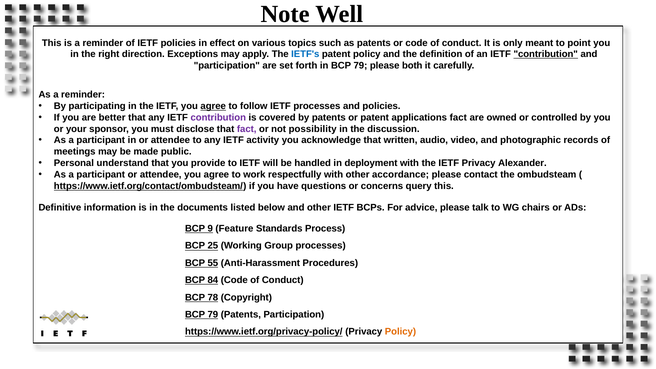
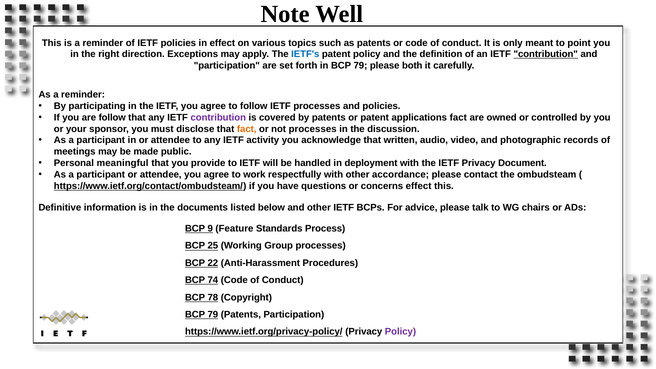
agree underline: present -> none (213, 106)
are better: better -> follow (112, 117)
fact colour: purple -> orange (247, 129)
not possibility: possibility -> processes (313, 129)
understand: understand -> meaningful (123, 163)
Alexander: Alexander -> Document (522, 163)
concerns query: query -> effect (419, 186)
55: 55 -> 22 (213, 263)
84: 84 -> 74 (213, 280)
Policy colour: orange -> purple (400, 332)
